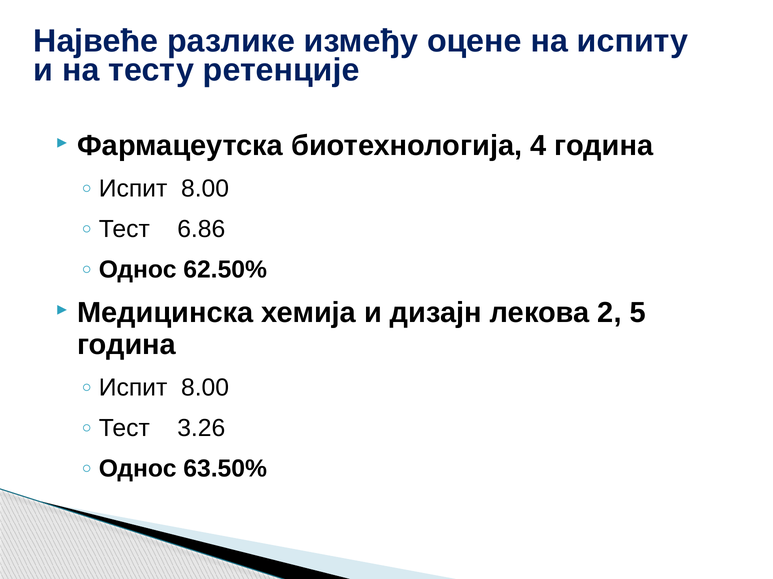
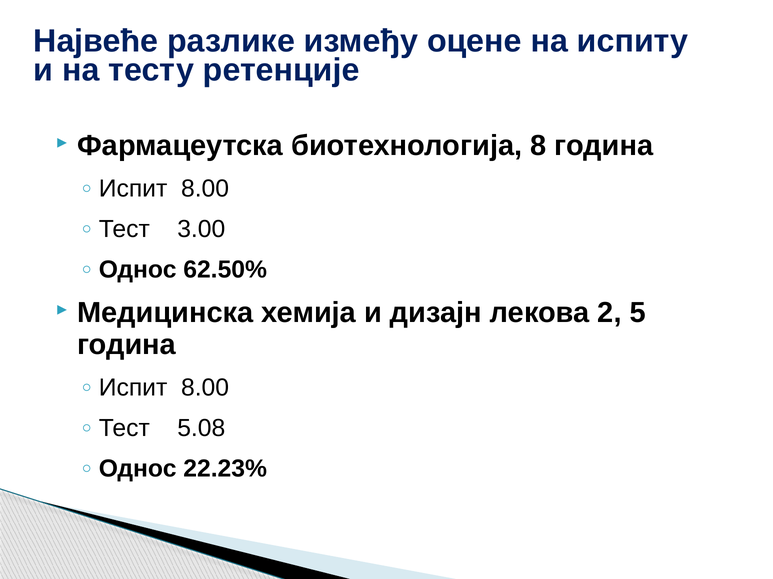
4: 4 -> 8 (538, 146)
6.86: 6.86 -> 3.00 (201, 229)
3.26: 3.26 -> 5.08 (201, 429)
63.50%: 63.50% -> 22.23% (225, 469)
